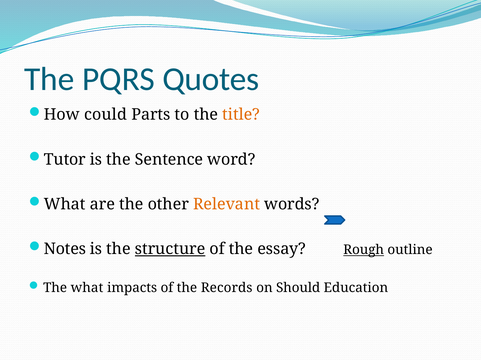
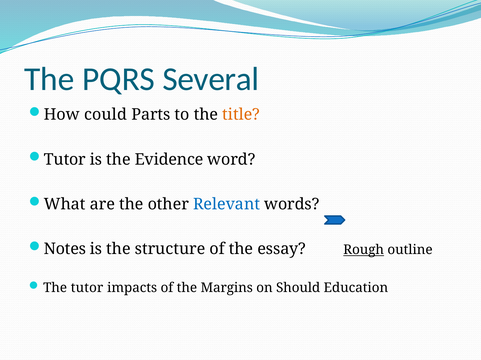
Quotes: Quotes -> Several (211, 79)
Sentence: Sentence -> Evidence (169, 160)
Relevant colour: orange -> blue (227, 205)
structure underline: present -> none (170, 250)
The what: what -> tutor (87, 288)
Records: Records -> Margins (227, 288)
